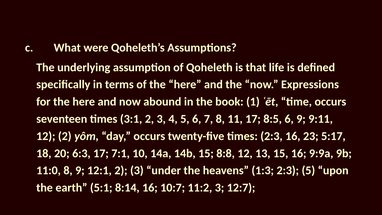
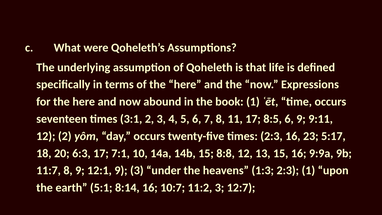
11:0: 11:0 -> 11:7 (49, 170)
12:1 2: 2 -> 9 (121, 170)
2:3 5: 5 -> 1 (308, 170)
